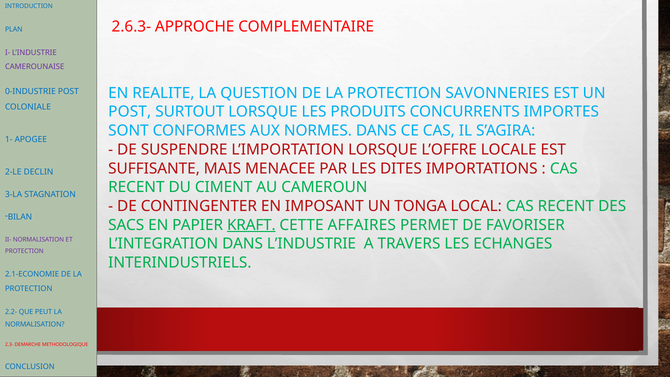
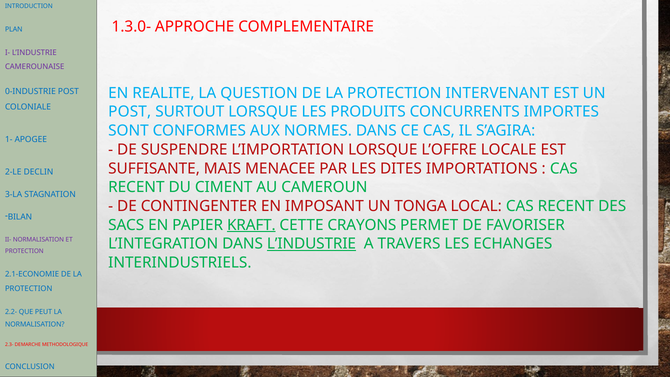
2.6.3-: 2.6.3- -> 1.3.0- (131, 27)
SAVONNERIES: SAVONNERIES -> INTERVENANT (497, 93)
AFFAIRES: AFFAIRES -> CRAYONS (362, 225)
L’INDUSTRIE underline: none -> present (311, 244)
